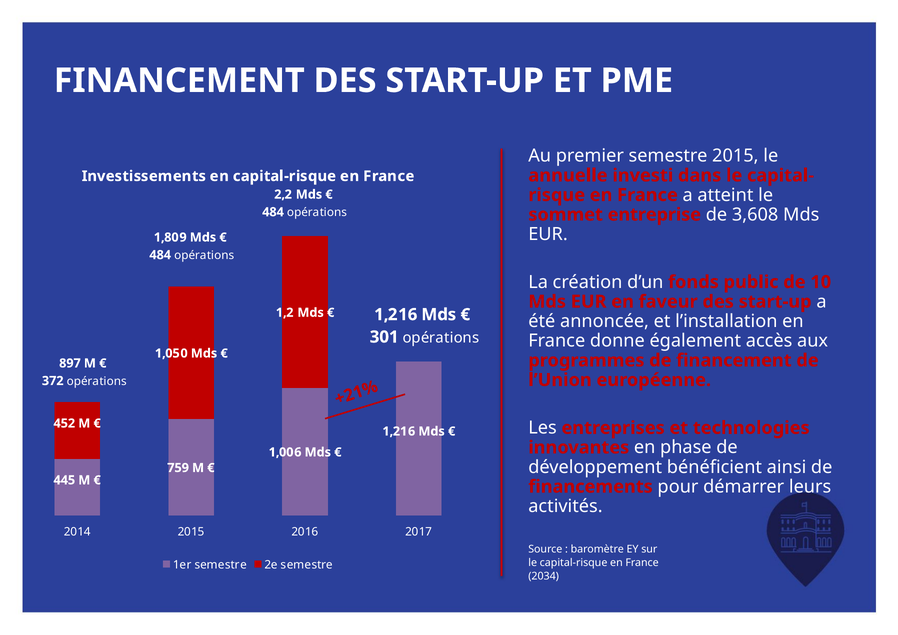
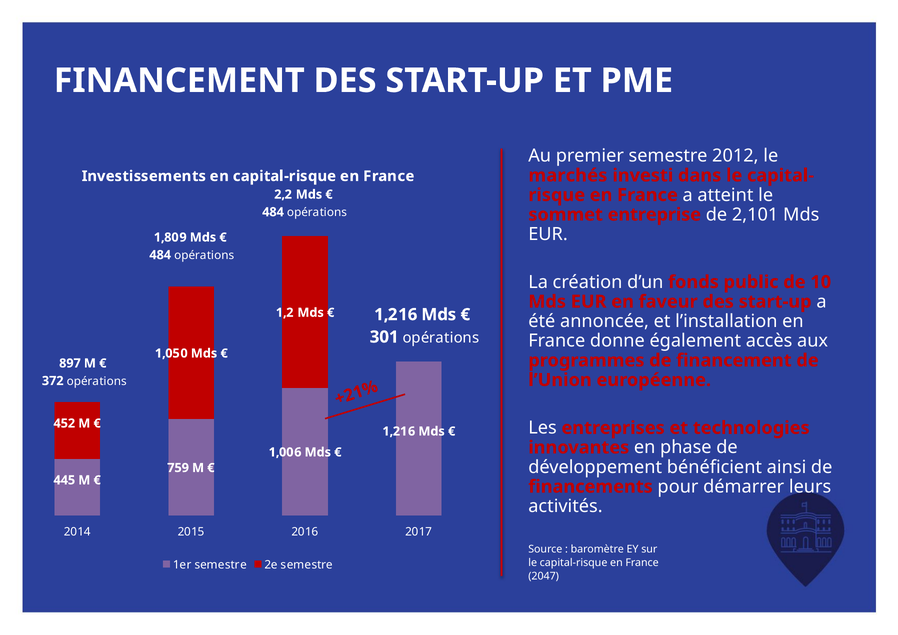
semestre 2015: 2015 -> 2012 (735, 156)
annuelle: annuelle -> marchés (568, 176)
3,608: 3,608 -> 2,101 (755, 215)
2034: 2034 -> 2047 (544, 577)
